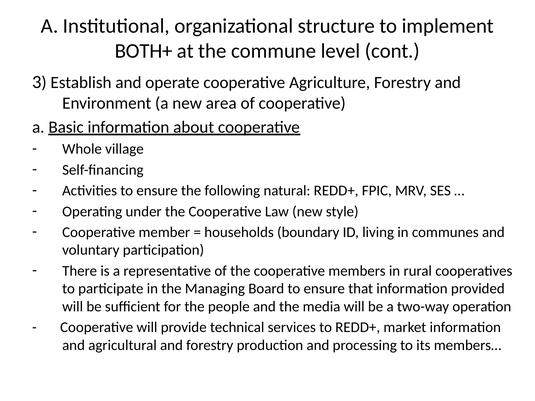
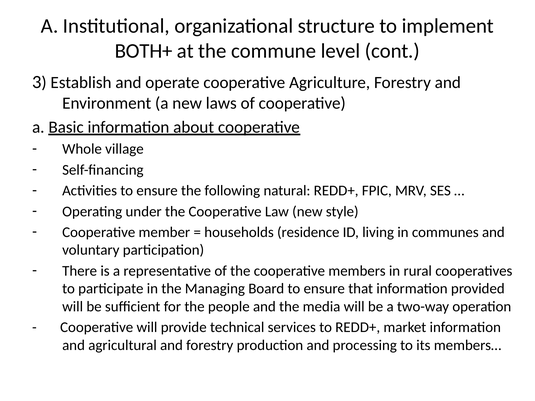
area: area -> laws (221, 103)
boundary: boundary -> residence (308, 232)
